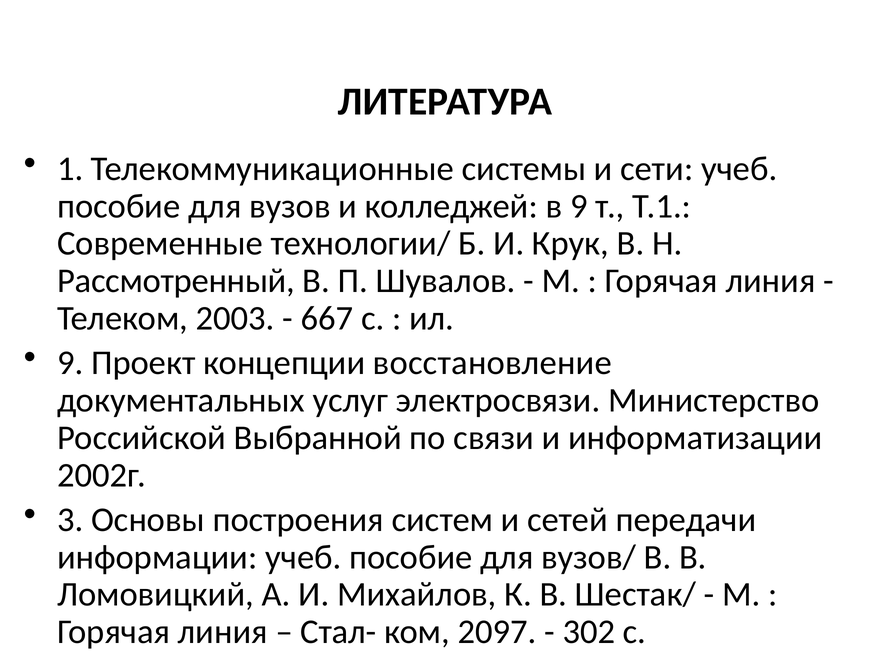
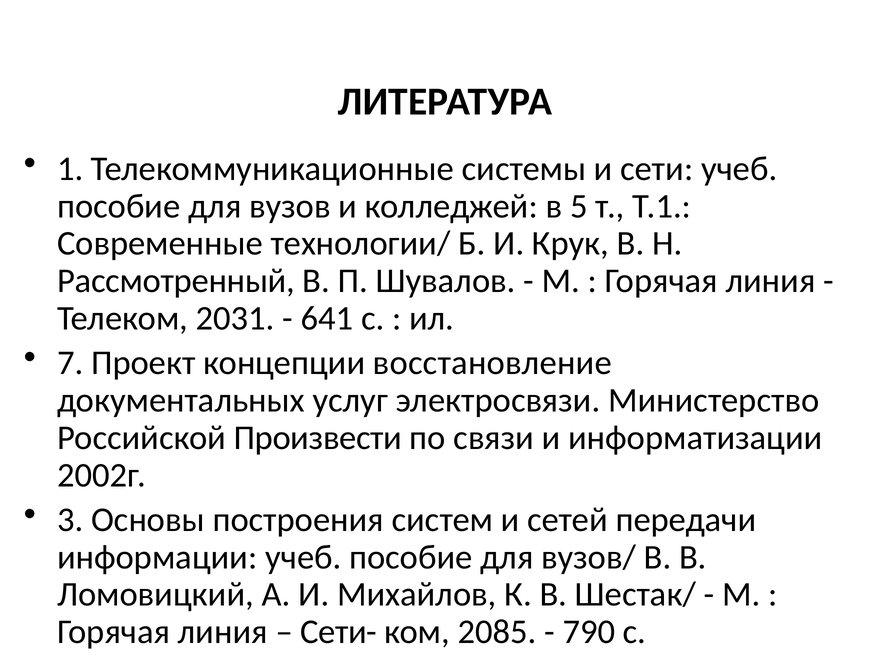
в 9: 9 -> 5 (579, 206)
2003: 2003 -> 2031 (235, 318)
667: 667 -> 641 (327, 318)
9: 9 -> 7 (70, 363)
Выбранной: Выбранной -> Произвести (318, 437)
Стал-: Стал- -> Сети- (339, 631)
2097: 2097 -> 2085 (497, 631)
302: 302 -> 790 (589, 631)
